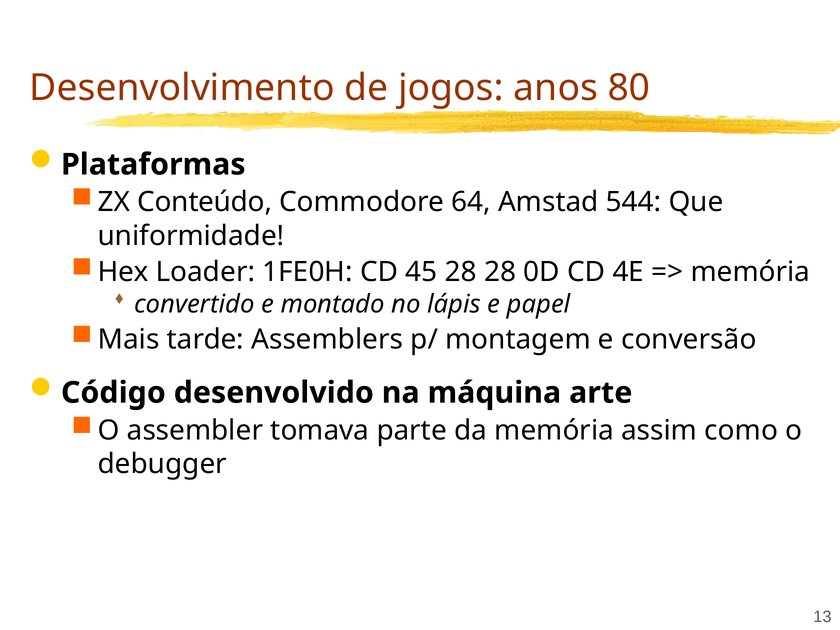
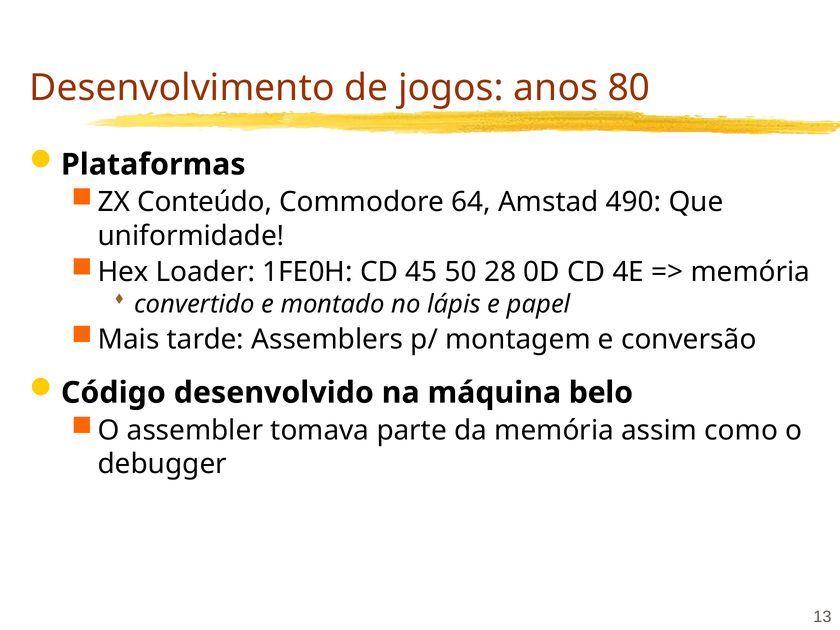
544: 544 -> 490 (634, 202)
45 28: 28 -> 50 (461, 272)
arte: arte -> belo (601, 393)
